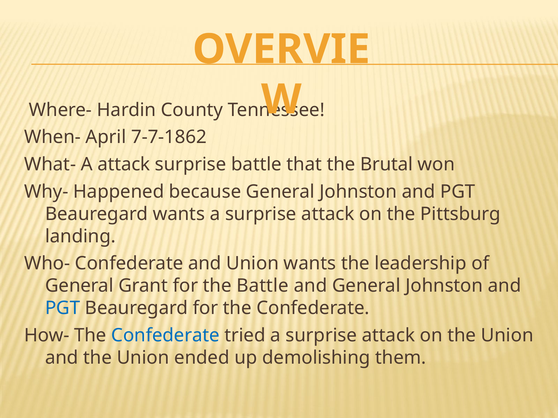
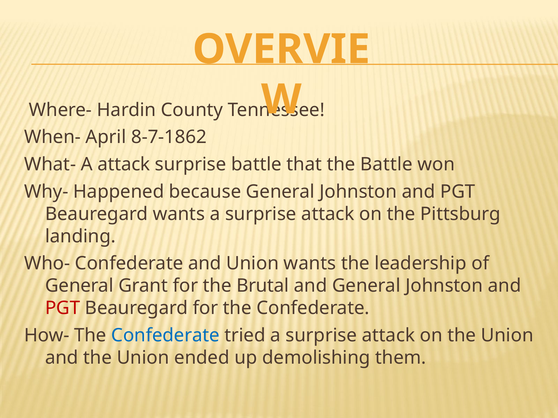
7-7-1862: 7-7-1862 -> 8-7-1862 (169, 137)
the Brutal: Brutal -> Battle (386, 165)
the Battle: Battle -> Brutal (263, 286)
PGT colour: blue -> red (63, 308)
